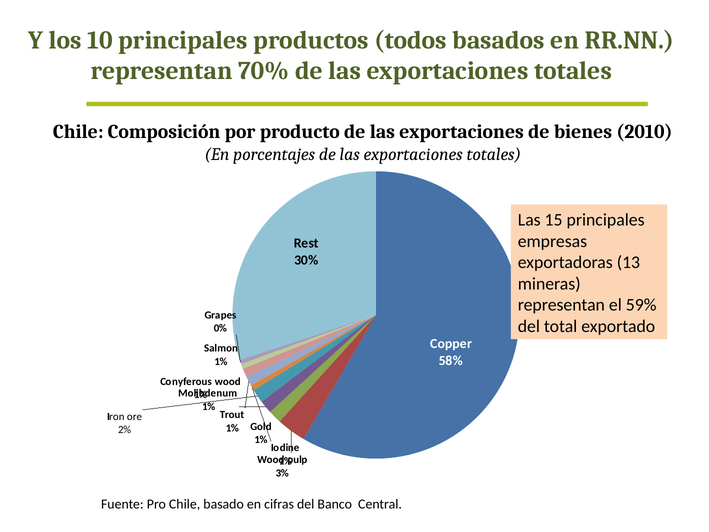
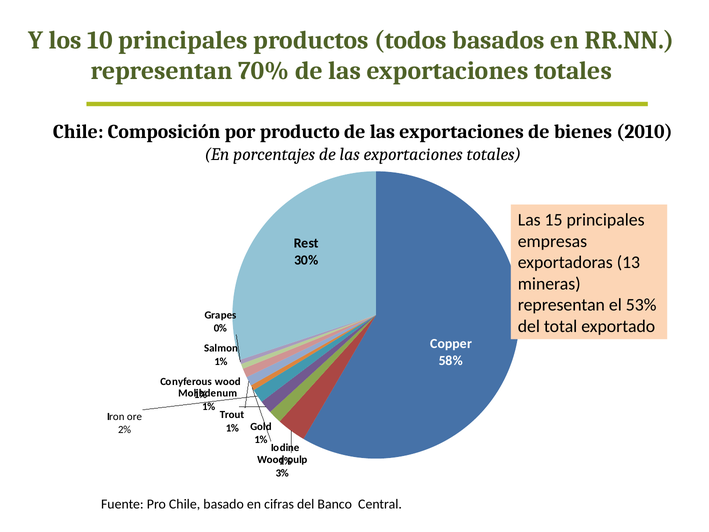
59%: 59% -> 53% (641, 305)
